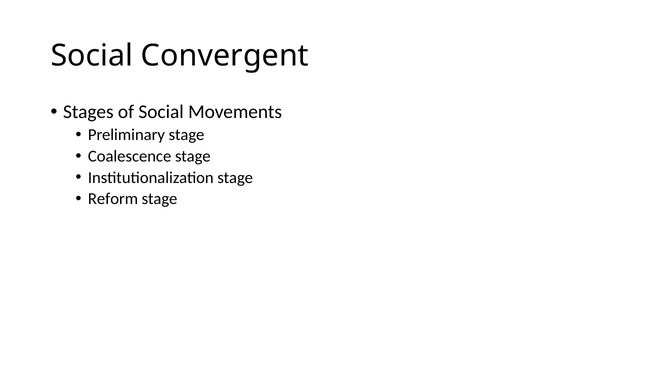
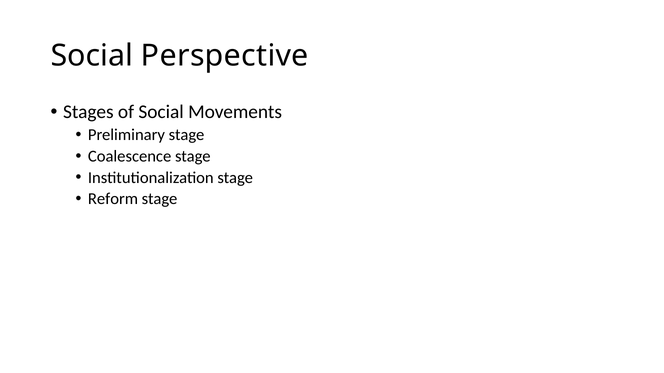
Convergent: Convergent -> Perspective (225, 56)
